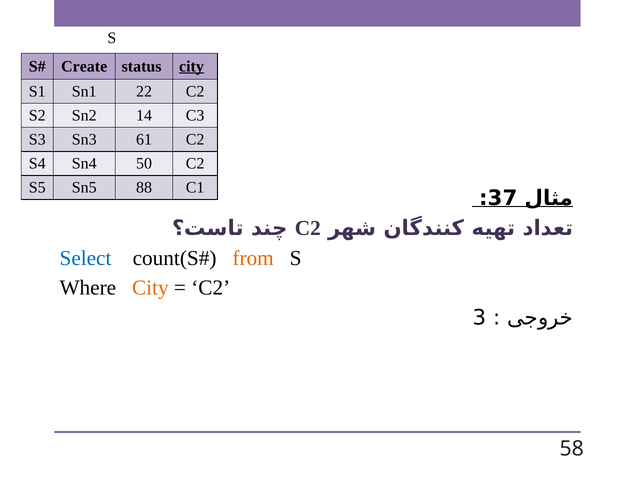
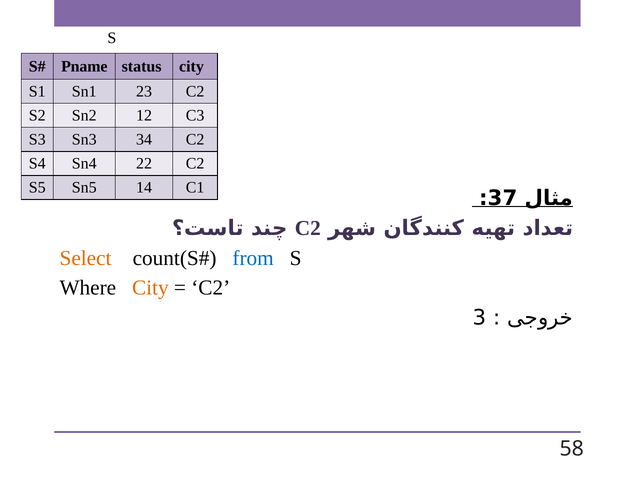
Create: Create -> Pname (84, 66)
city underline: present -> none (191, 66)
22: 22 -> 23 (144, 91)
14: 14 -> 12 (144, 115)
61: 61 -> 34 (144, 139)
50: 50 -> 22 (144, 163)
88: 88 -> 14 (144, 187)
Select colour: blue -> orange (85, 258)
from colour: orange -> blue (253, 258)
